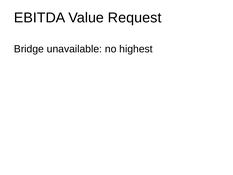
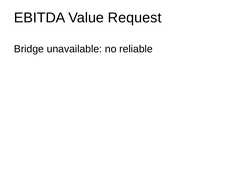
highest: highest -> reliable (136, 49)
